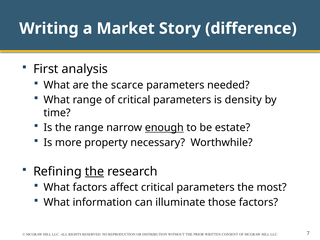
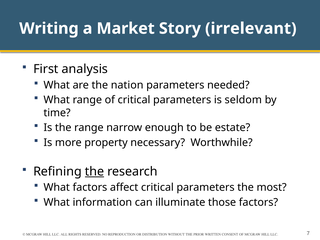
difference: difference -> irrelevant (251, 28)
scarce: scarce -> nation (127, 85)
density: density -> seldom (243, 100)
enough underline: present -> none (164, 128)
